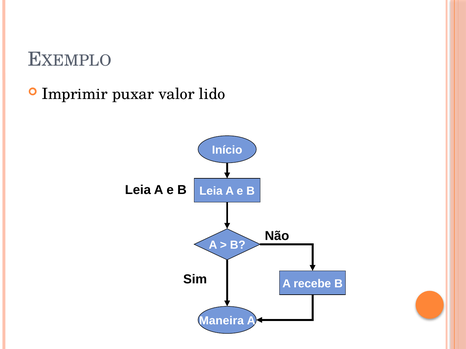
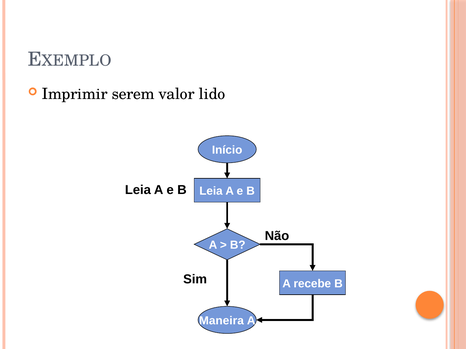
puxar: puxar -> serem (133, 94)
